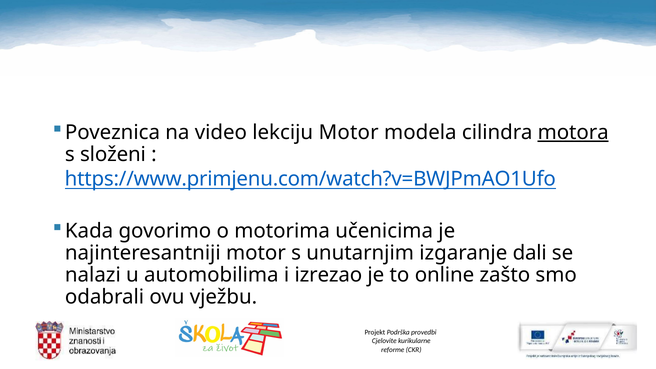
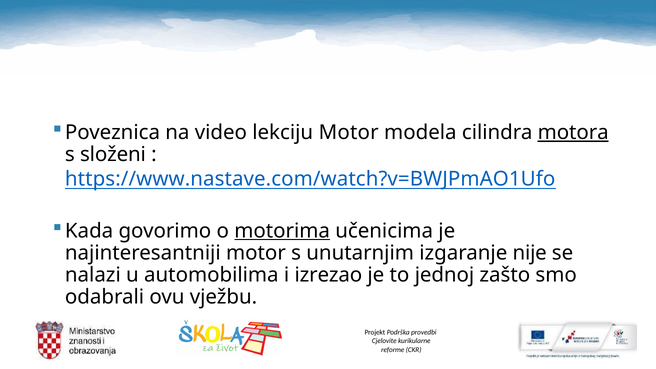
https://www.primjenu.com/watch?v=BWJPmAO1Ufo: https://www.primjenu.com/watch?v=BWJPmAO1Ufo -> https://www.nastave.com/watch?v=BWJPmAO1Ufo (310, 179)
motorima underline: none -> present (282, 231)
dali: dali -> nije (530, 253)
online: online -> jednoj (444, 275)
